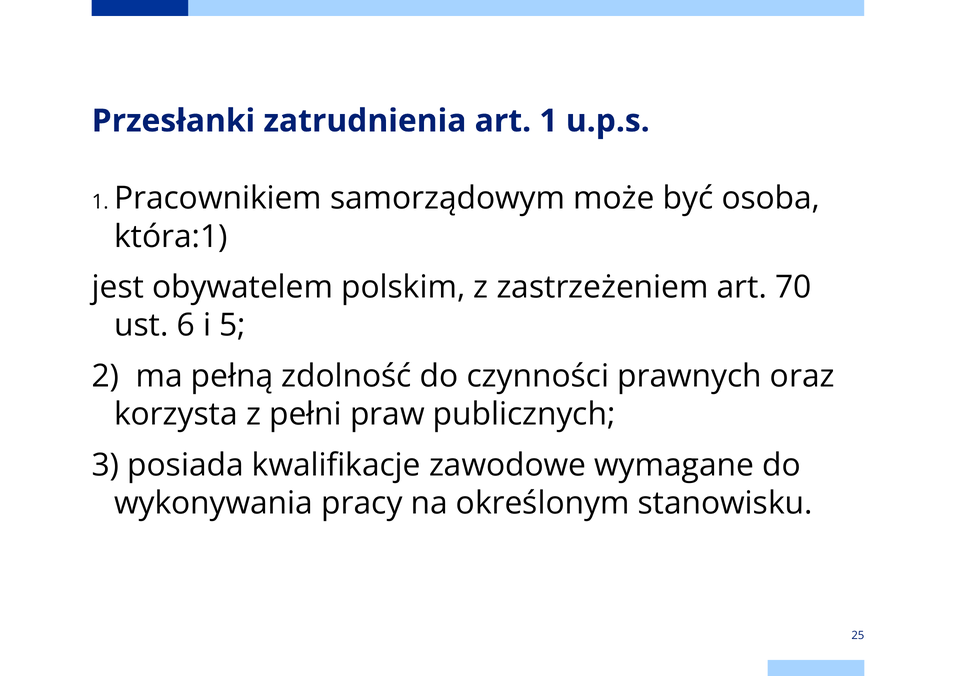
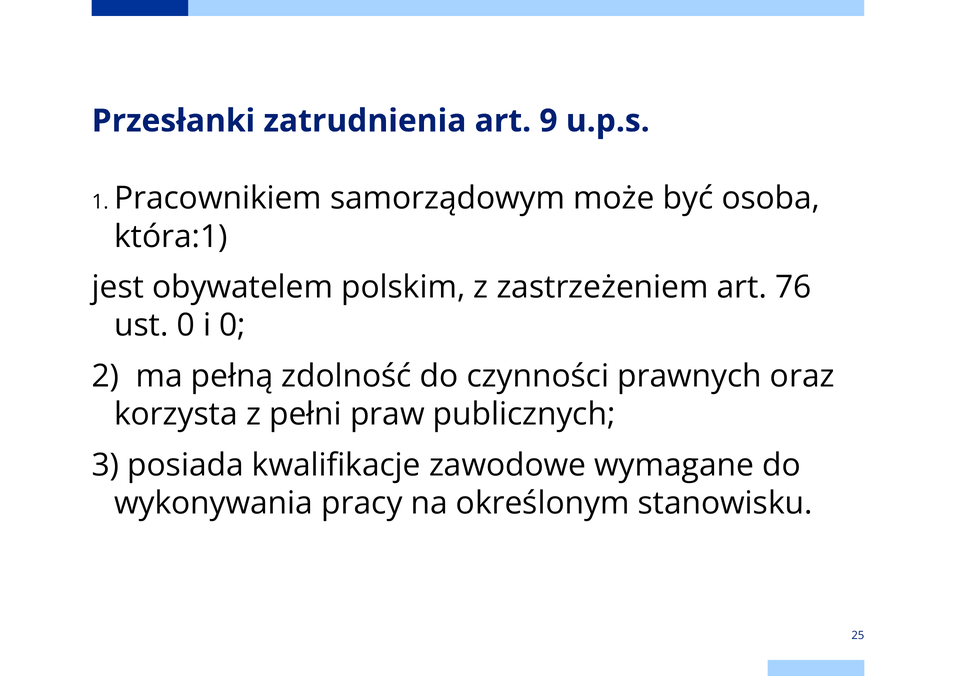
art 1: 1 -> 9 (548, 121)
70: 70 -> 76 (793, 287)
ust 6: 6 -> 0 (186, 325)
i 5: 5 -> 0 (232, 325)
